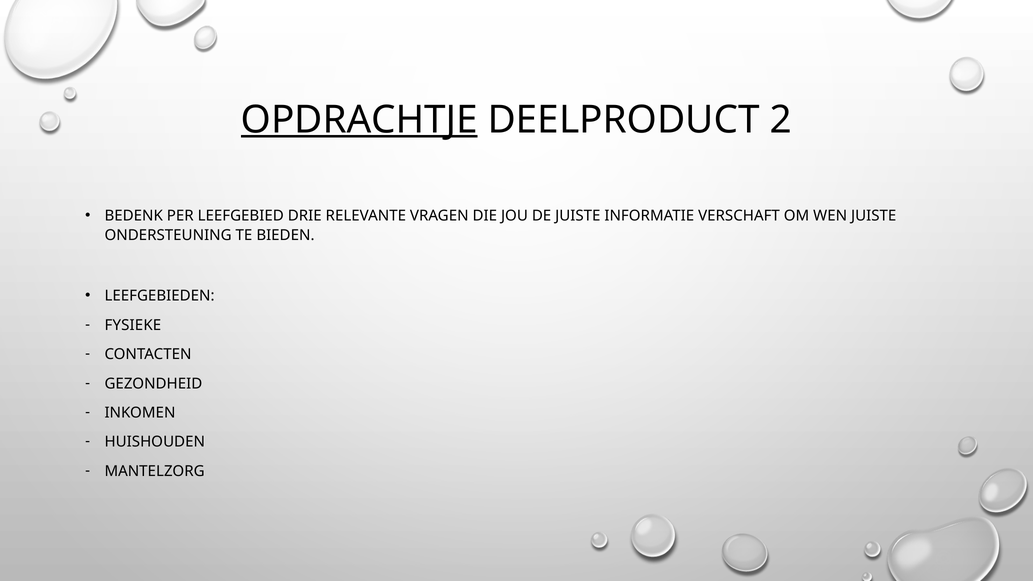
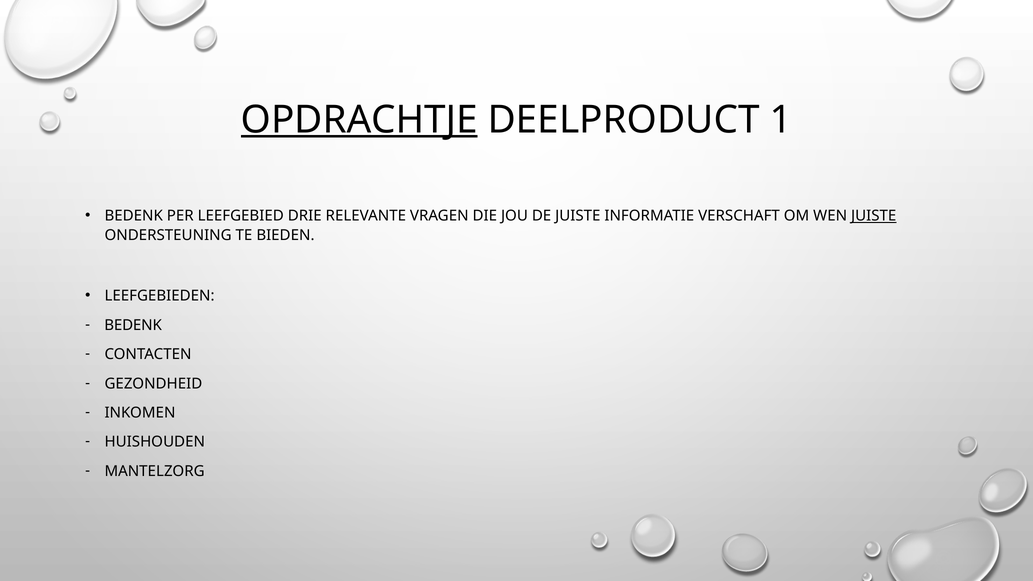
2: 2 -> 1 (781, 120)
JUISTE underline: none -> present (874, 216)
FYSIEKE: FYSIEKE -> BEDENK (133, 325)
